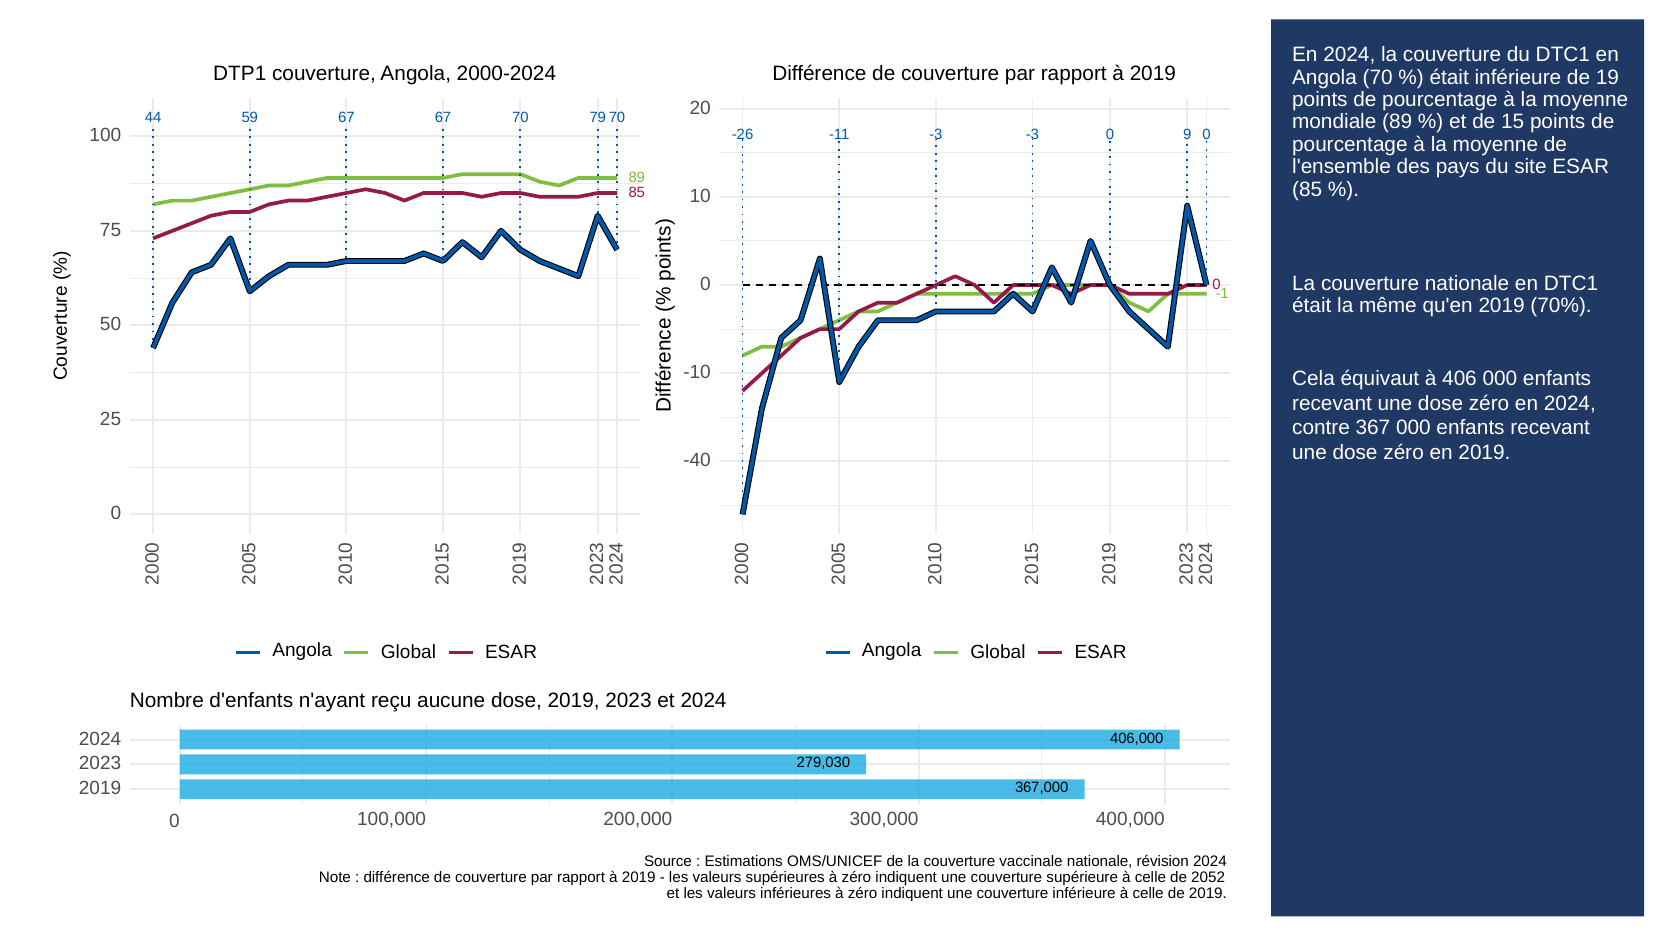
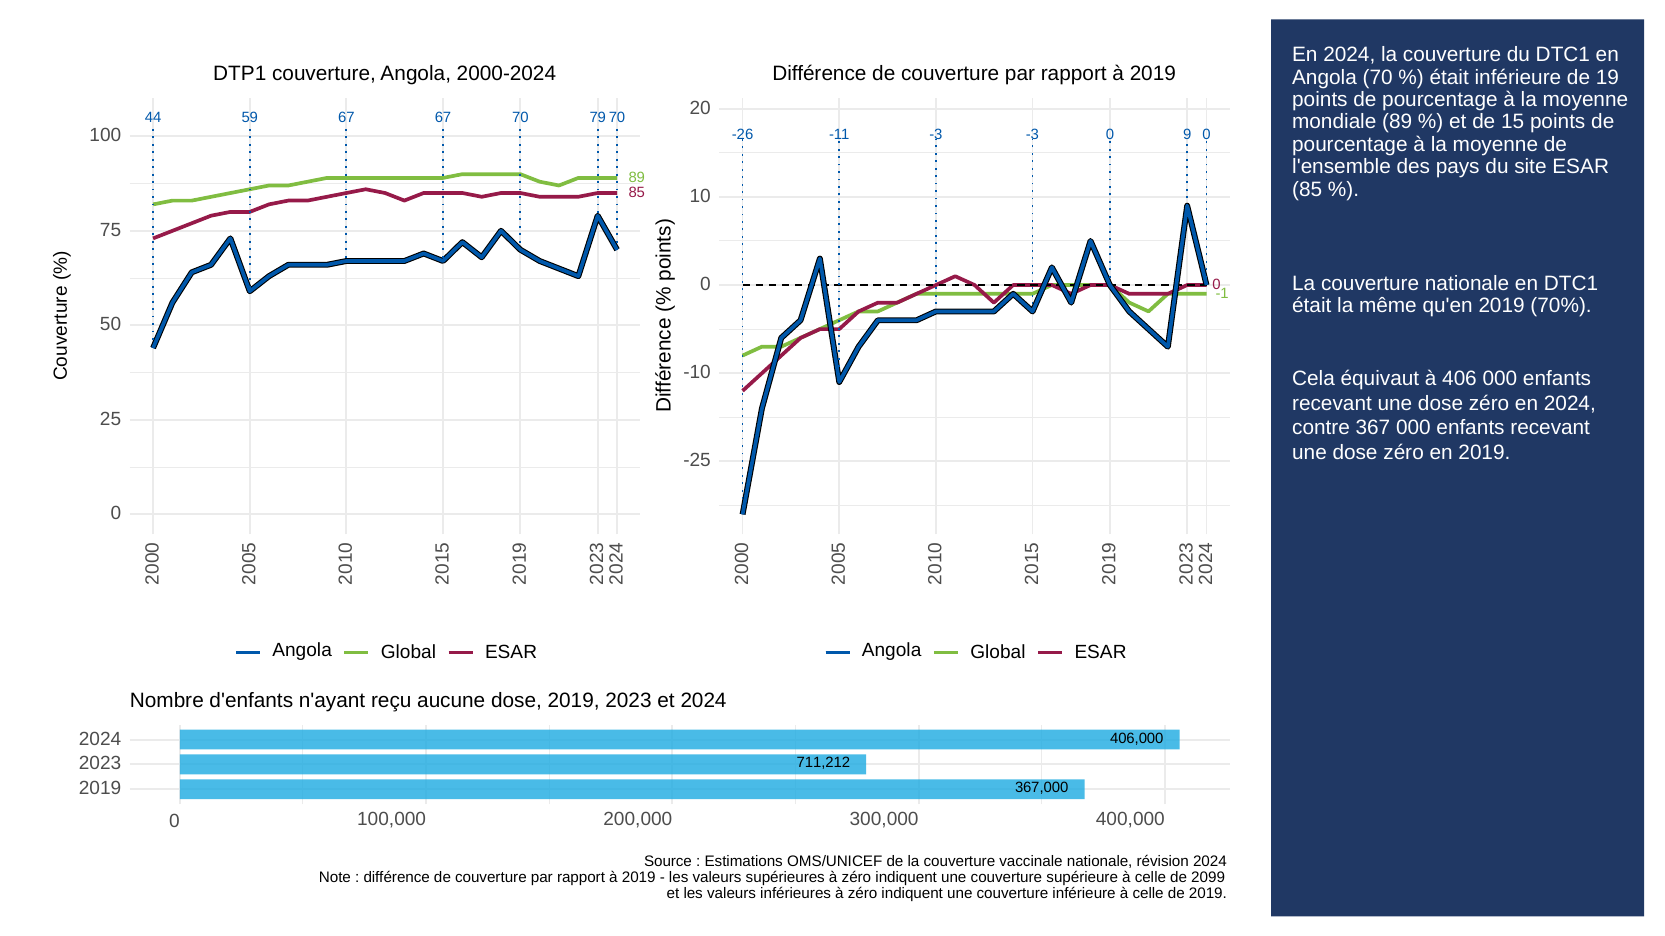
-40: -40 -> -25 (697, 461)
279,030: 279,030 -> 711,212 (823, 763)
2052: 2052 -> 2099 (1208, 878)
